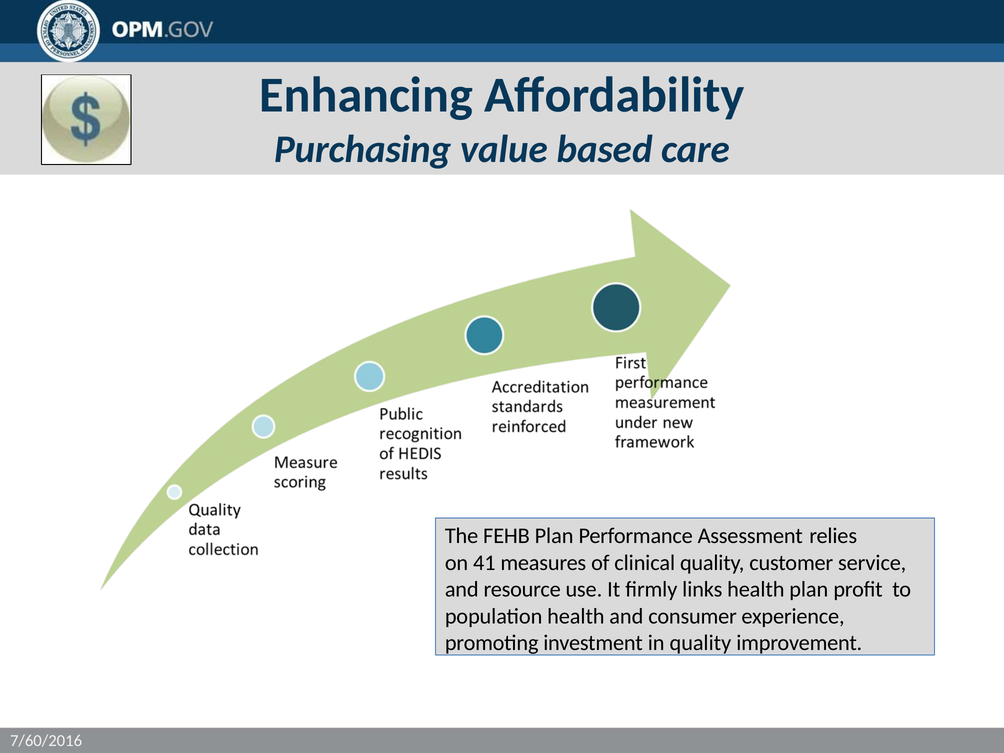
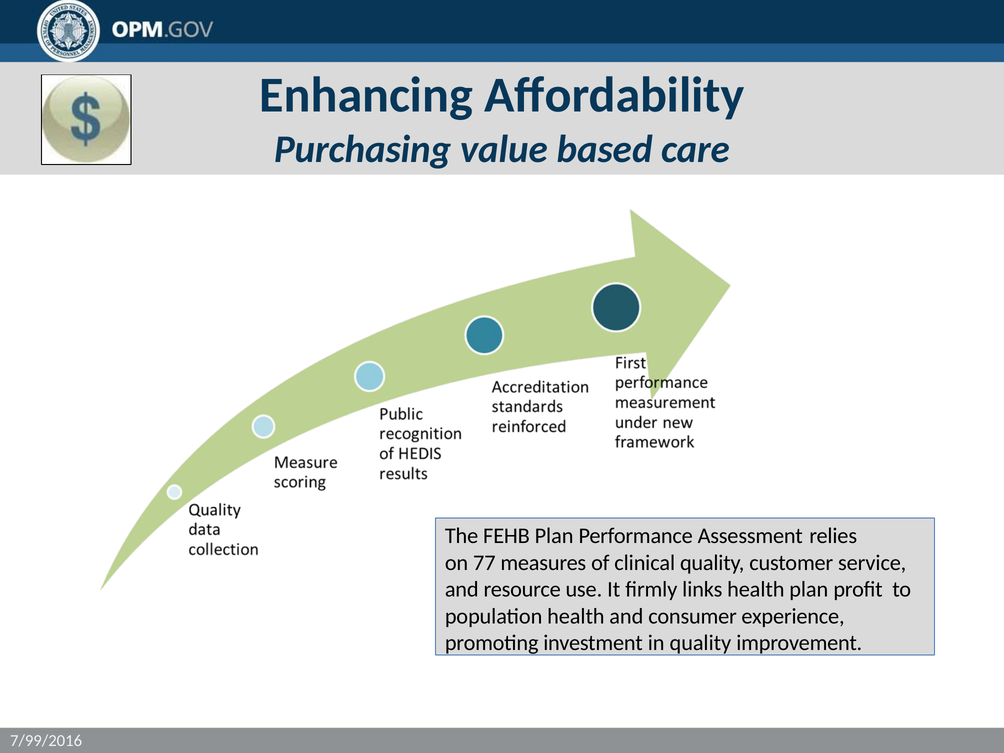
41: 41 -> 77 (484, 563)
7/60/2016: 7/60/2016 -> 7/99/2016 (46, 741)
